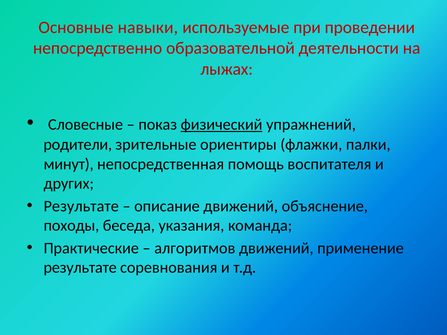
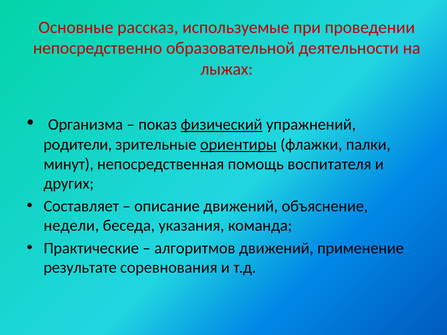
навыки: навыки -> рассказ (148, 27)
Словесные: Словесные -> Организма (86, 125)
ориентиры underline: none -> present (238, 145)
Результате: Результате -> Составляет (81, 206)
походы: походы -> недели (71, 226)
